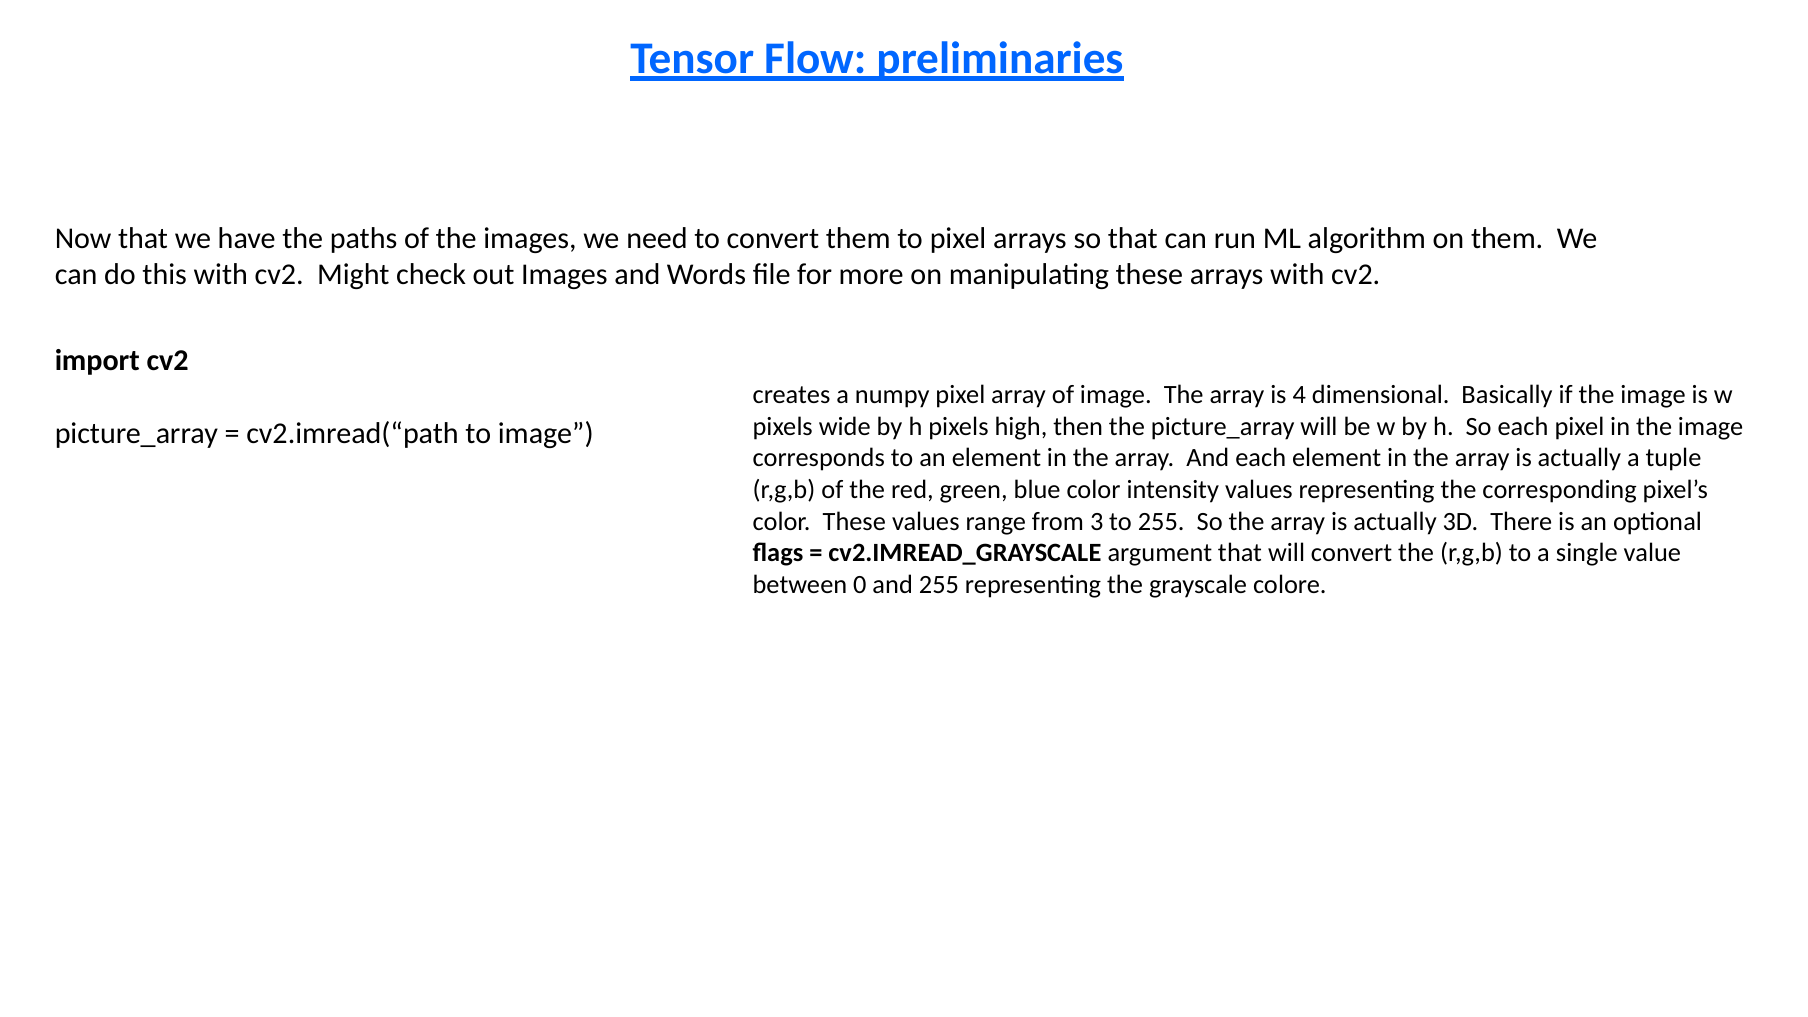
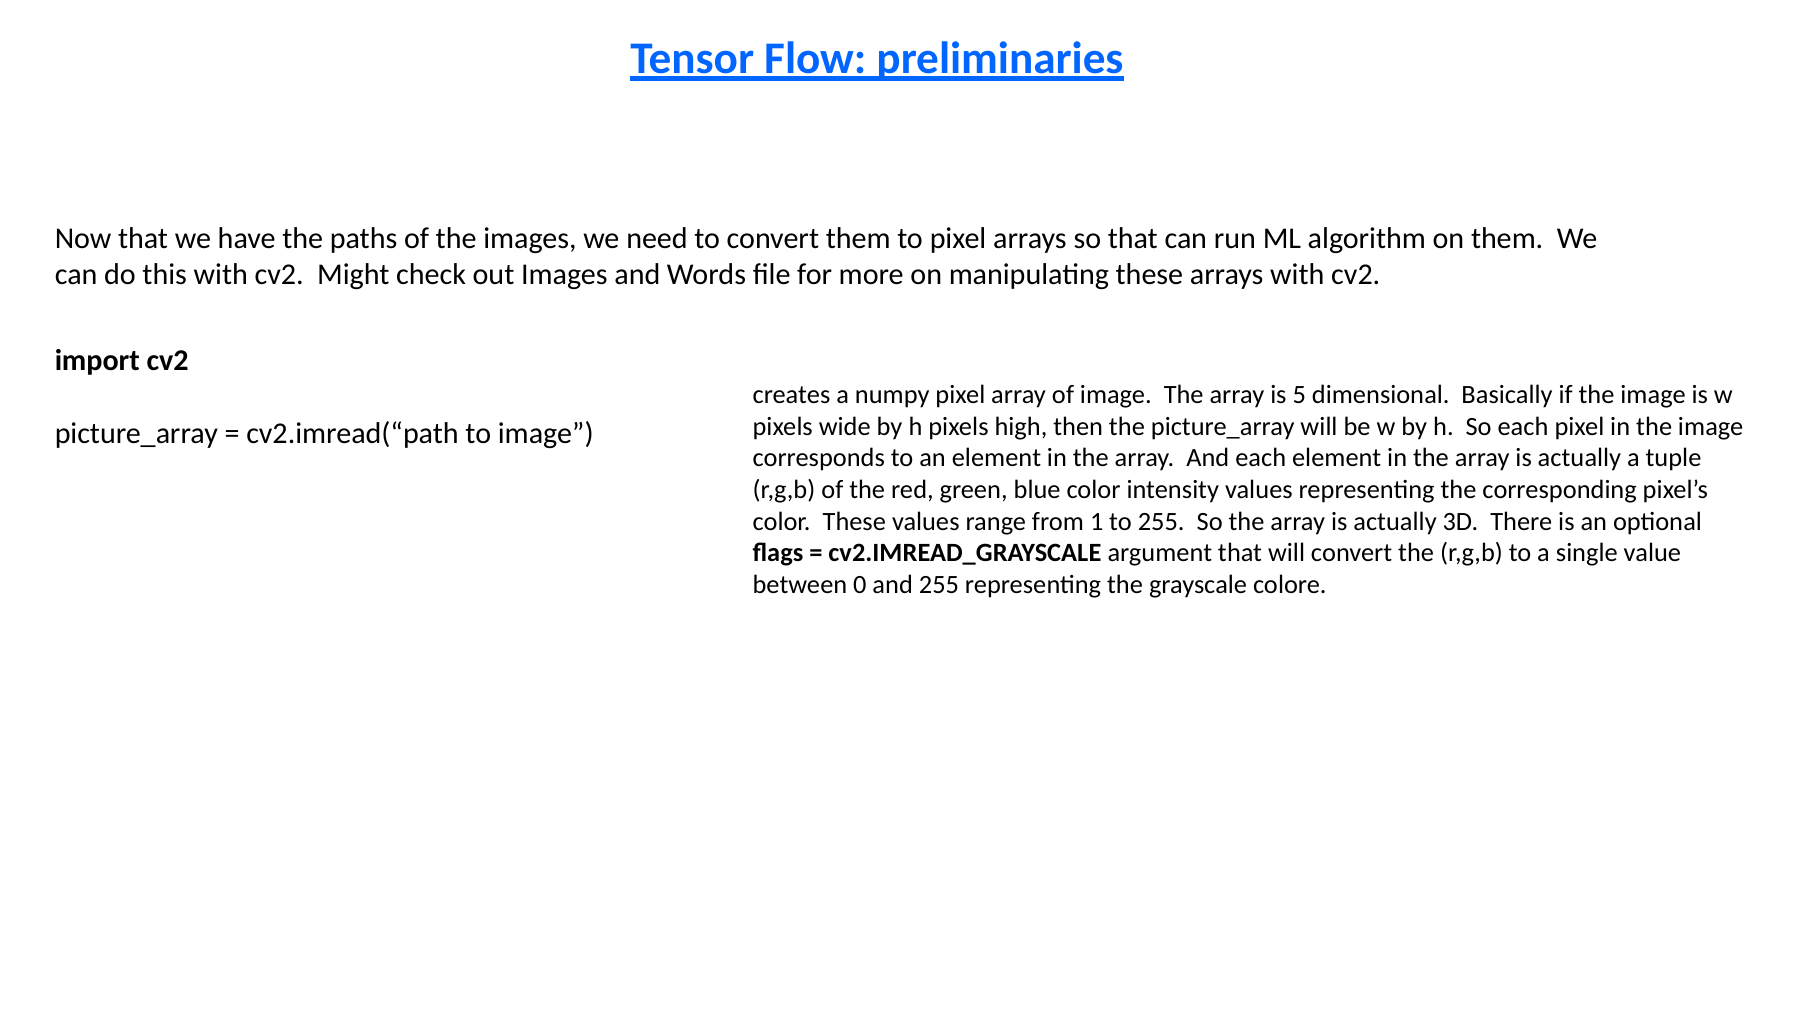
4: 4 -> 5 (1299, 395)
3: 3 -> 1 (1097, 522)
